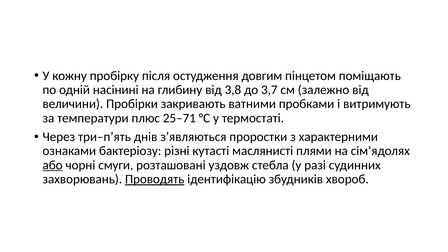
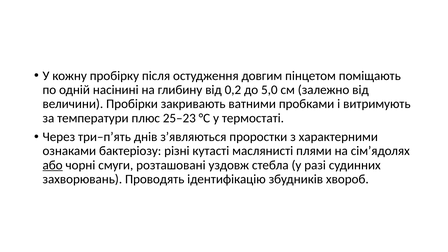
3,8: 3,8 -> 0,2 (233, 90)
3,7: 3,7 -> 5,0 (269, 90)
25–71: 25–71 -> 25–23 (179, 118)
Проводять underline: present -> none (155, 179)
